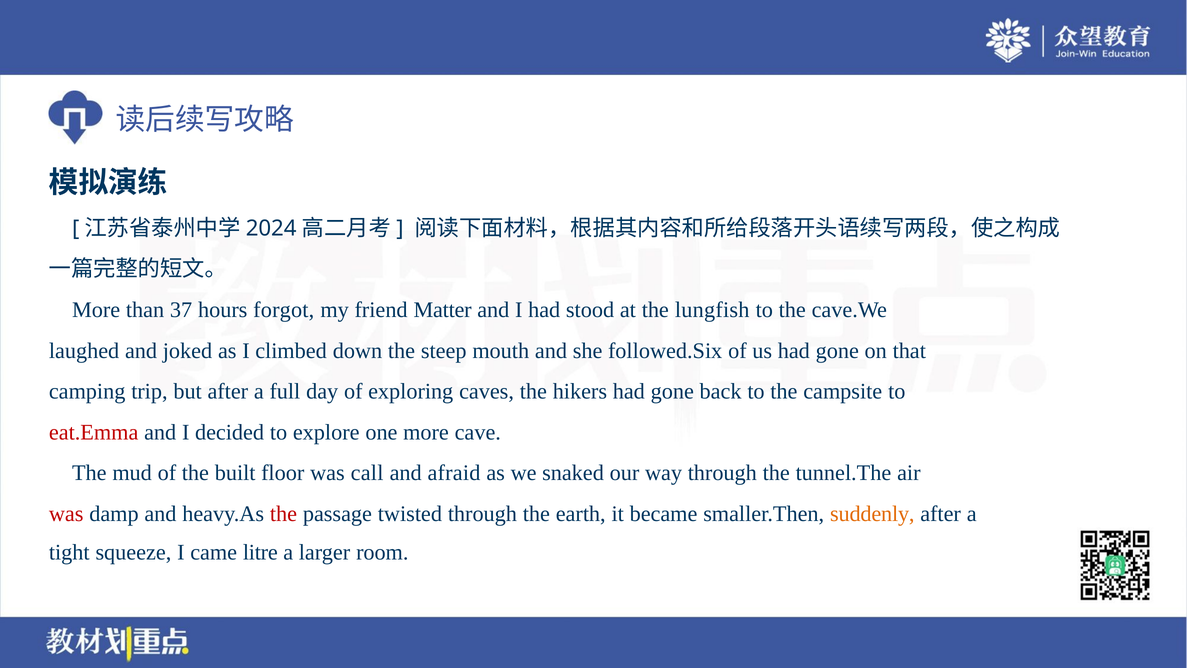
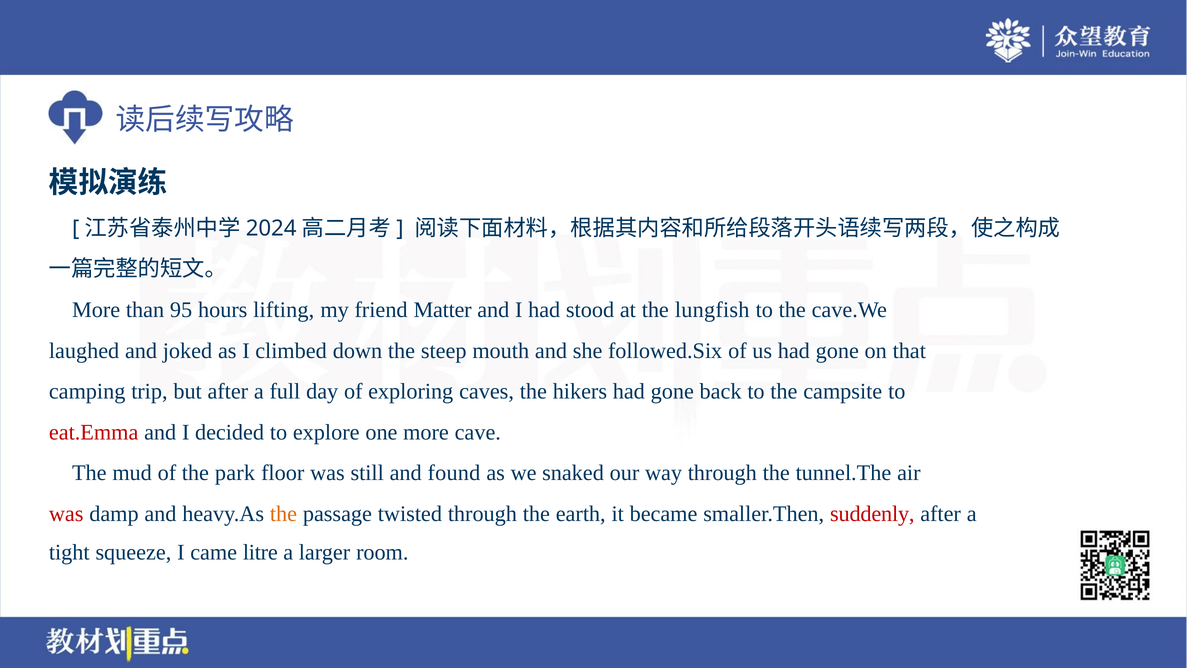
37: 37 -> 95 (181, 310)
forgot: forgot -> lifting (284, 310)
built: built -> park (235, 473)
call: call -> still (367, 473)
afraid: afraid -> found (454, 473)
the colour: red -> orange (284, 514)
suddenly colour: orange -> red (872, 514)
